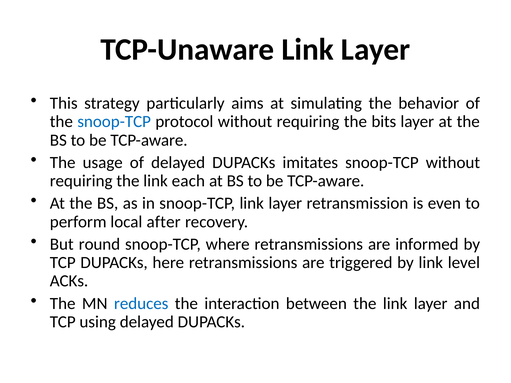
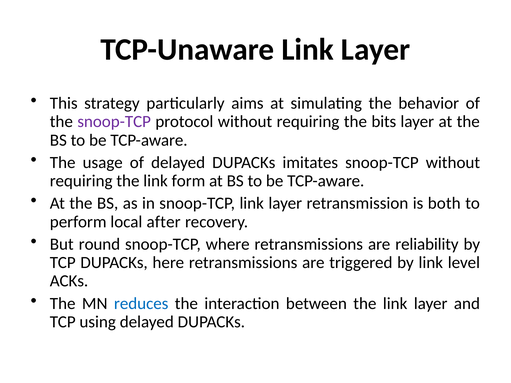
snoop-TCP colour: blue -> purple (114, 122)
each: each -> form (188, 181)
even: even -> both (444, 204)
informed: informed -> reliability (427, 244)
